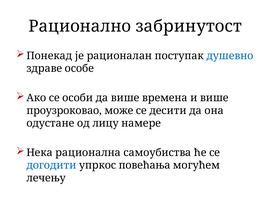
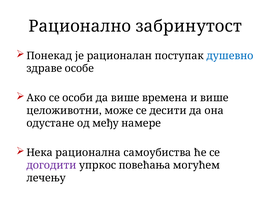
проузроковао: проузроковао -> целоживотни (64, 111)
лицу: лицу -> међу (106, 123)
догодити colour: blue -> purple (51, 166)
